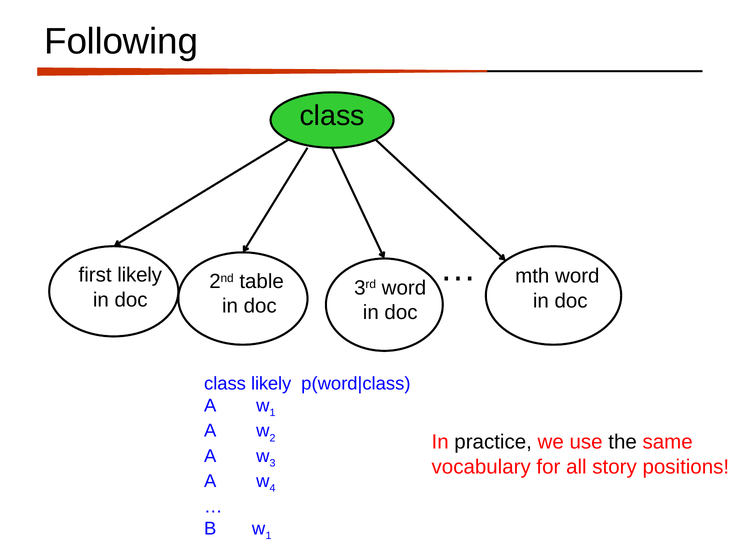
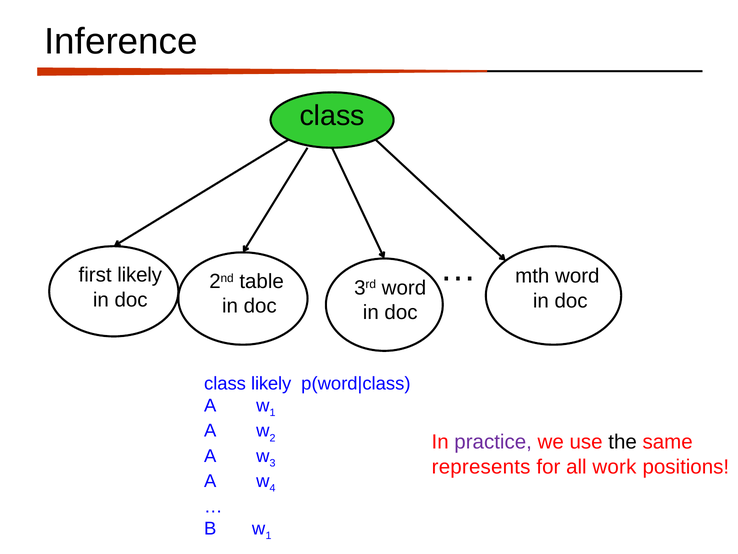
Following: Following -> Inference (121, 41)
practice colour: black -> purple (493, 442)
vocabulary: vocabulary -> represents (481, 466)
story: story -> work (614, 466)
